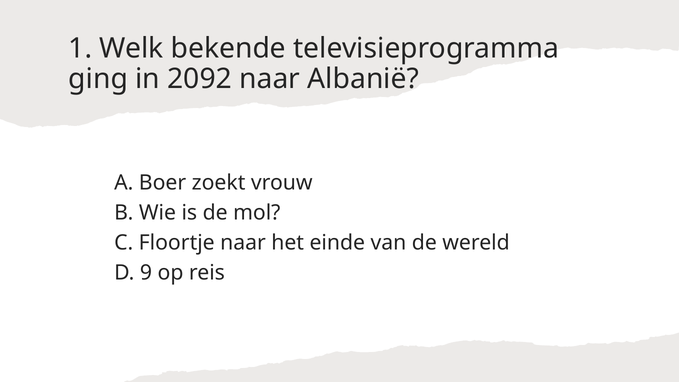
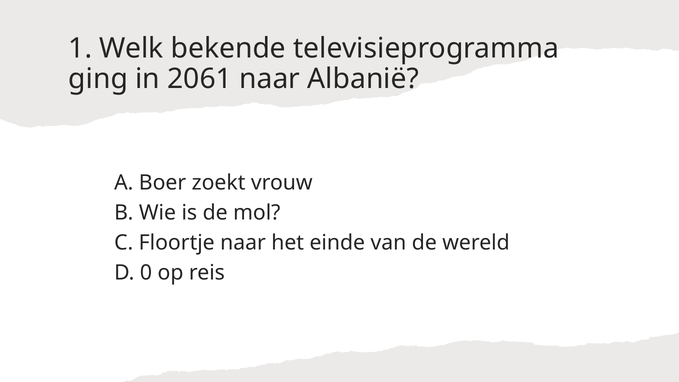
2092: 2092 -> 2061 (200, 79)
9: 9 -> 0 (146, 273)
